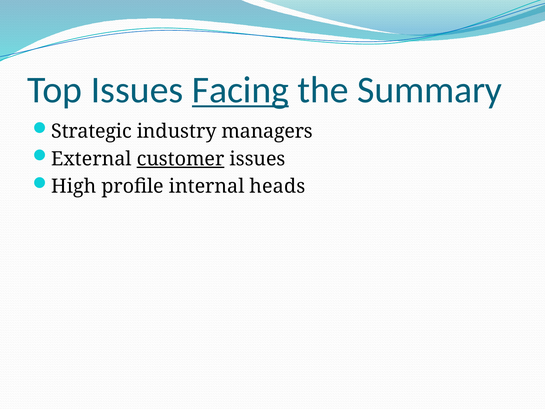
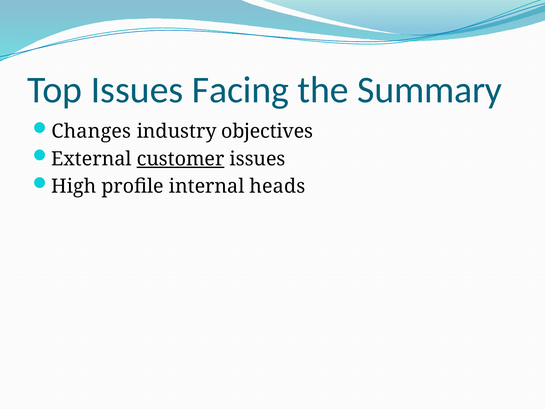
Facing underline: present -> none (240, 90)
Strategic: Strategic -> Changes (91, 131)
managers: managers -> objectives (267, 131)
